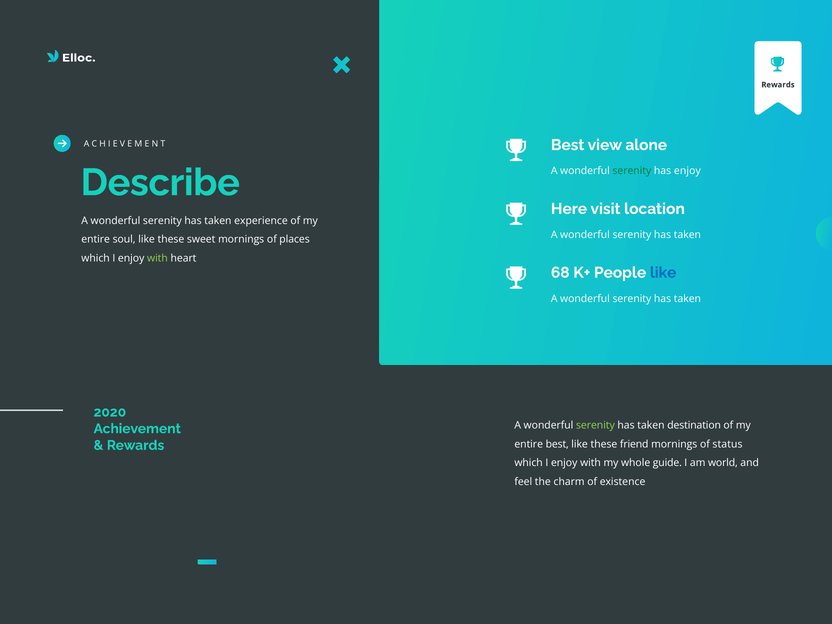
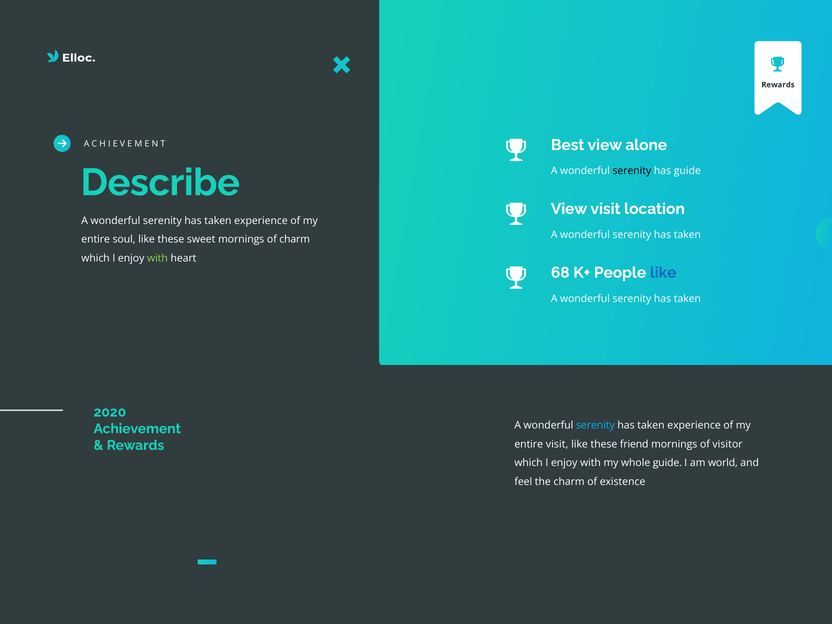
serenity colour: green -> black (632, 171)
has enjoy: enjoy -> guide (687, 171)
Here: Here -> View (569, 209)
of places: places -> charm (295, 239)
serenity colour: light green -> light blue (595, 425)
destination: destination -> experience (694, 425)
entire best: best -> visit (557, 444)
status: status -> visitor (728, 444)
